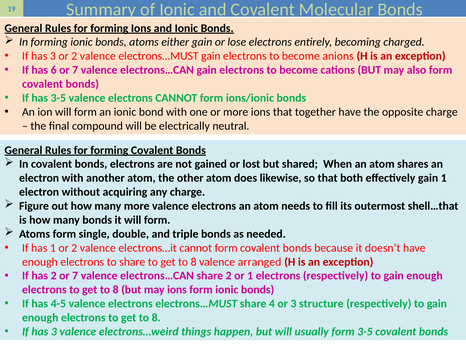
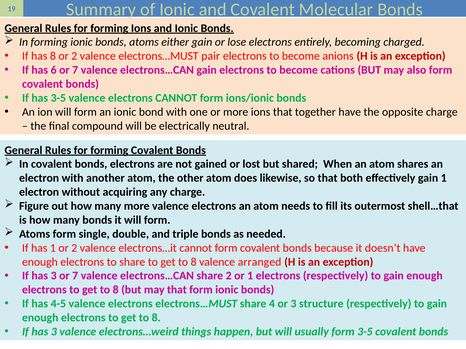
3: 3 -> 8 (53, 56)
electrons…MUST gain: gain -> pair (211, 56)
2: 2 -> 3 (54, 276)
may ions: ions -> that (177, 290)
